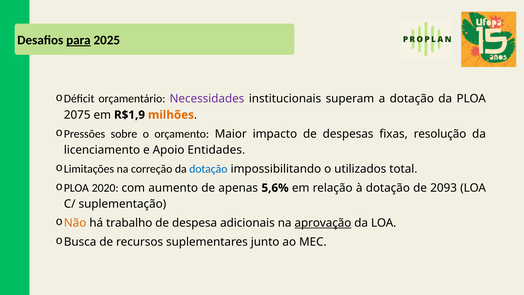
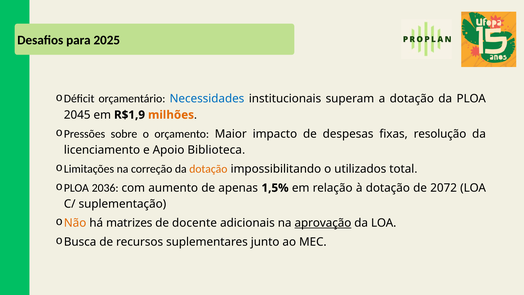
para underline: present -> none (78, 40)
Necessidades colour: purple -> blue (207, 99)
2075: 2075 -> 2045 (77, 115)
Entidades: Entidades -> Biblioteca (215, 150)
dotação colour: blue -> orange (208, 169)
2020: 2020 -> 2036 (105, 188)
5,6%: 5,6% -> 1,5% (275, 188)
2093: 2093 -> 2072 (444, 188)
trabalho: trabalho -> matrizes (129, 223)
despesa: despesa -> docente (195, 223)
